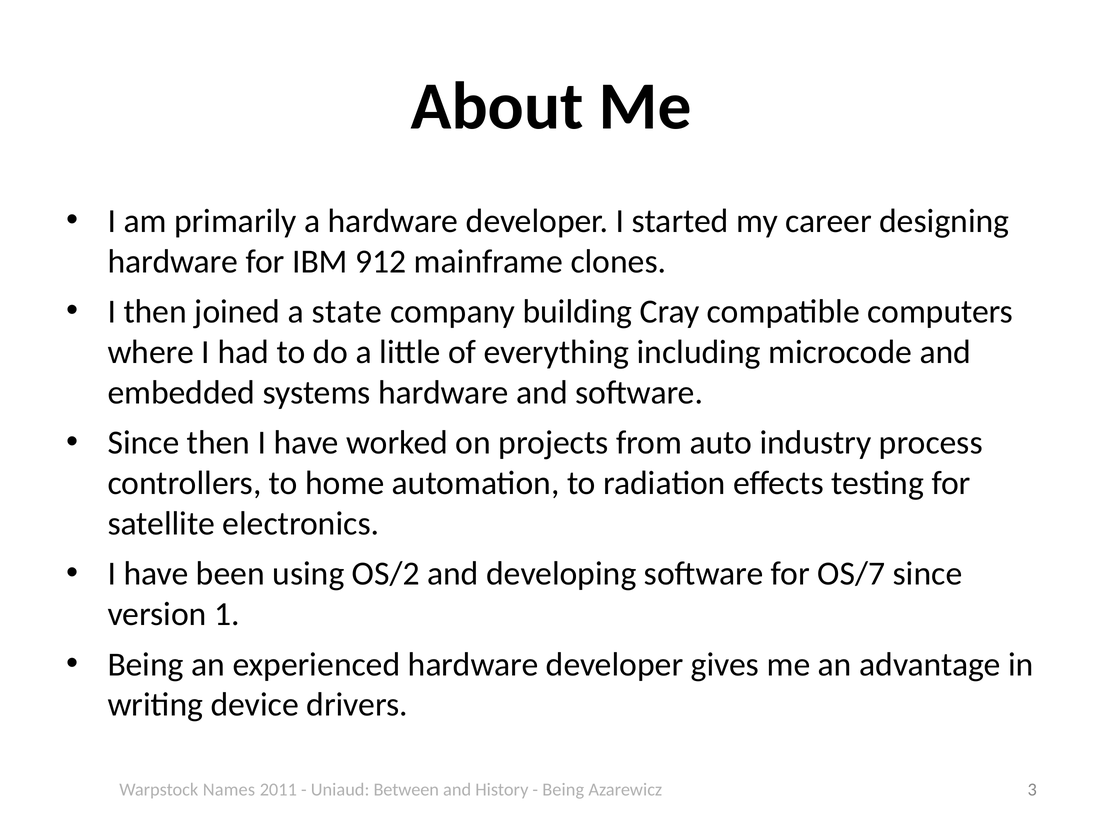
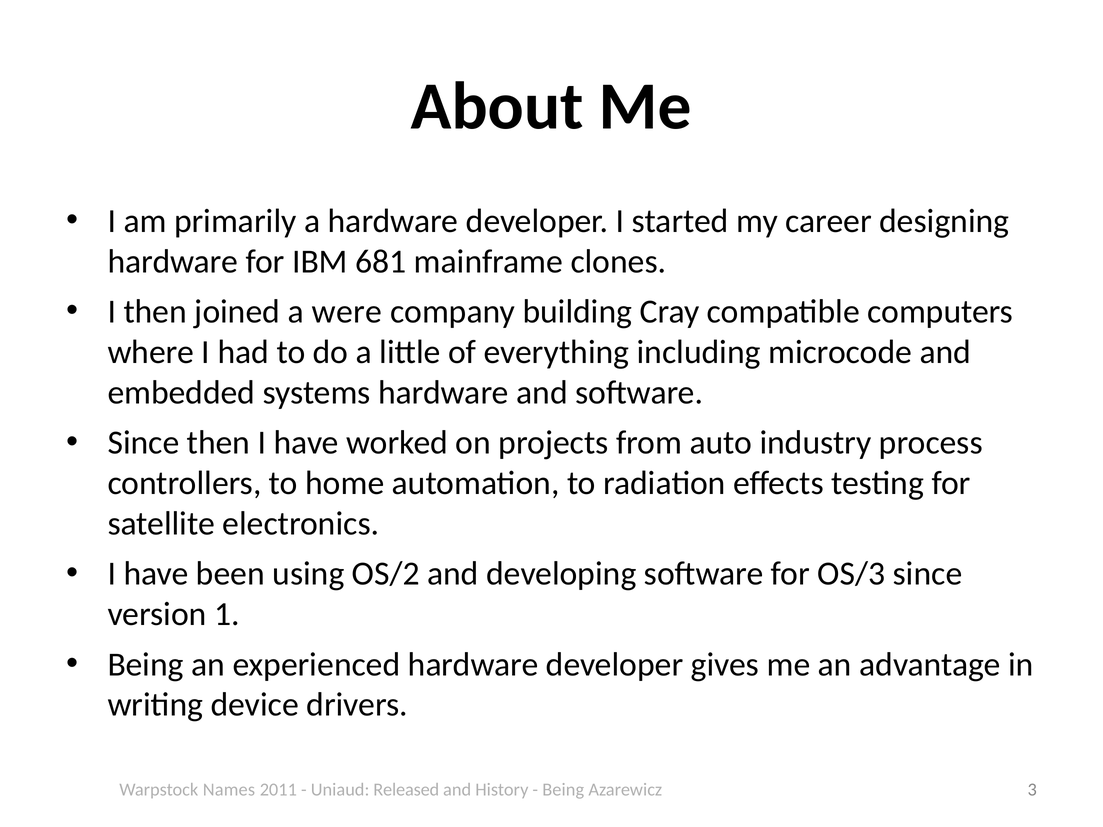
912: 912 -> 681 (381, 262)
state: state -> were (347, 312)
OS/7: OS/7 -> OS/3 (851, 574)
Between: Between -> Released (406, 790)
